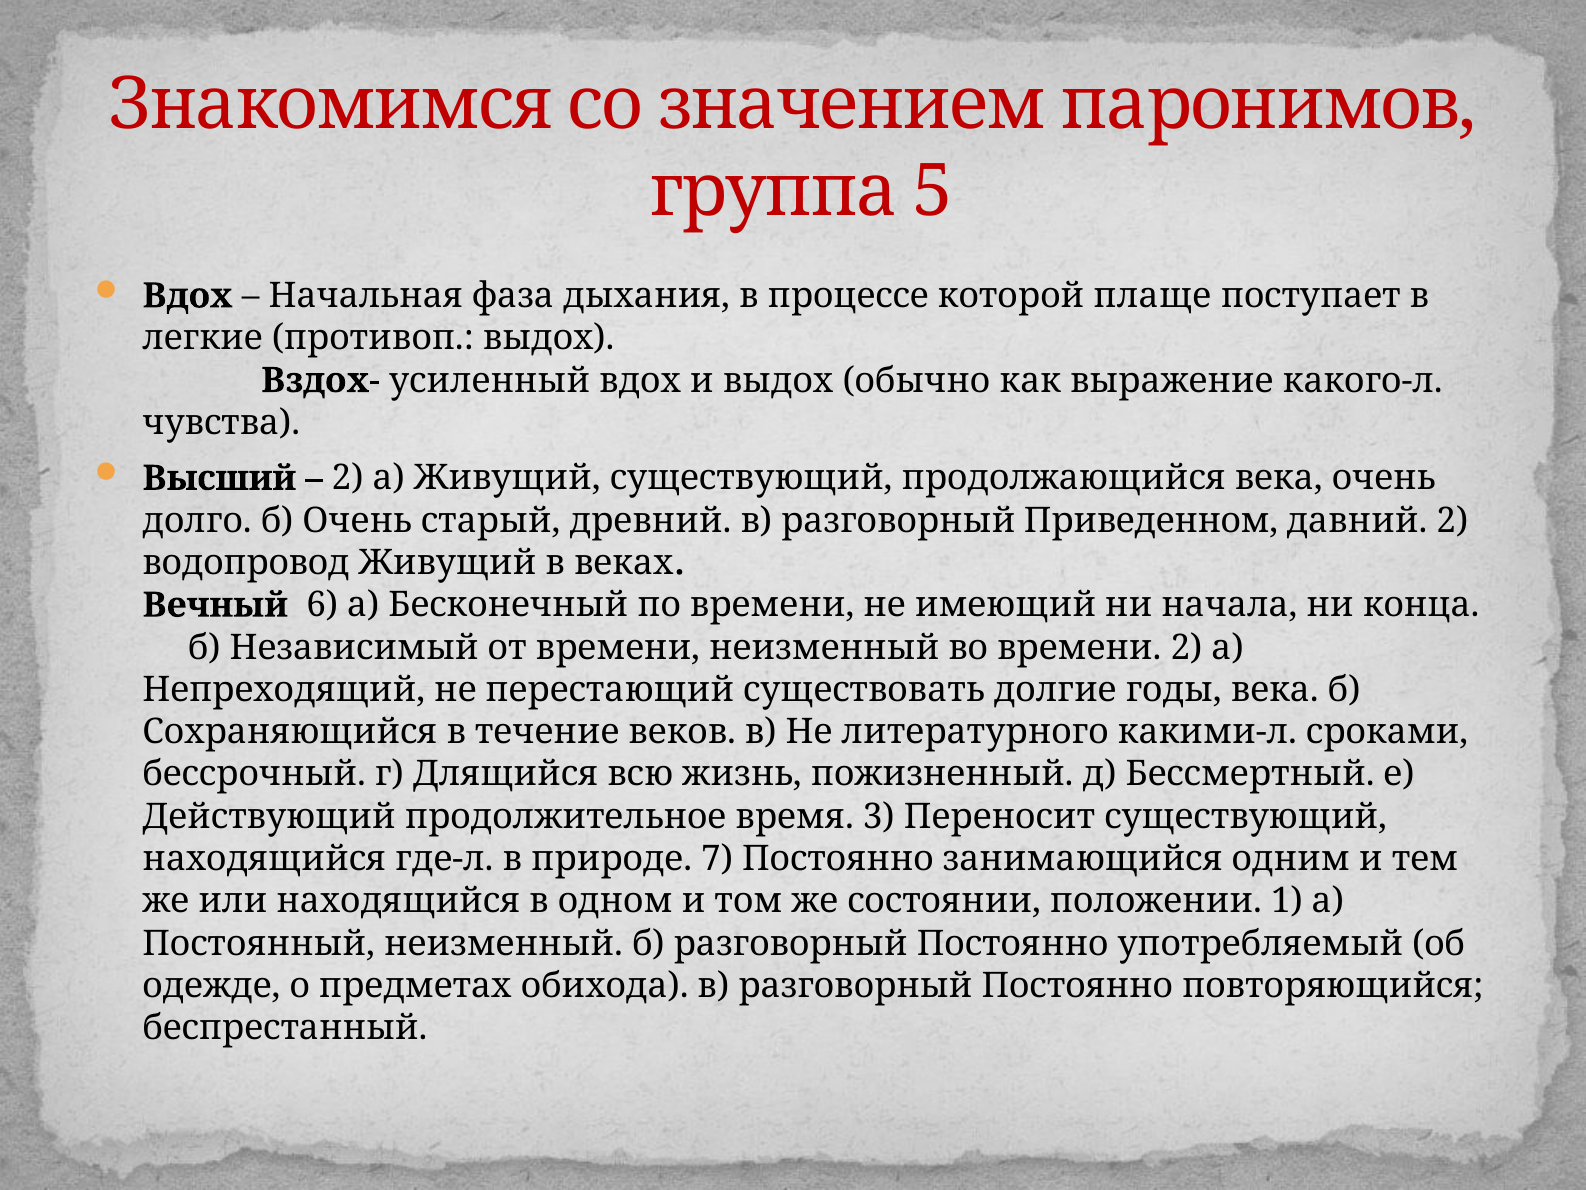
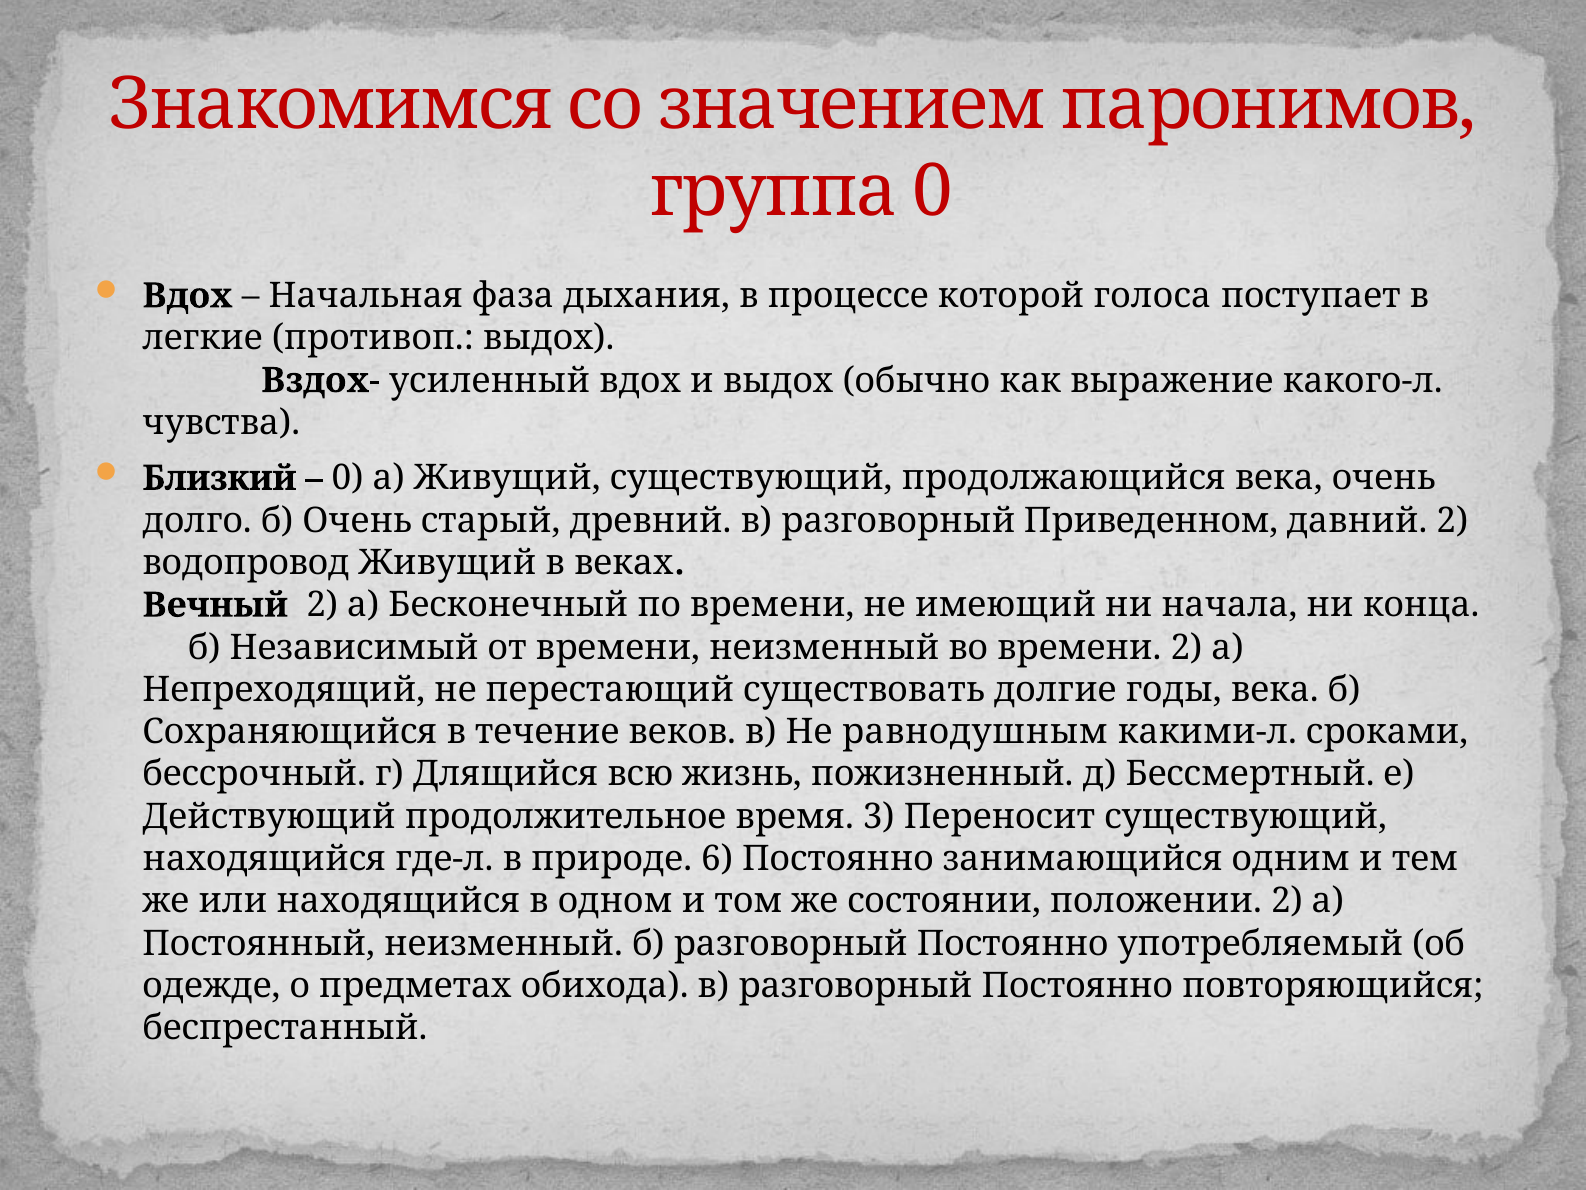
группа 5: 5 -> 0 (933, 191)
плаще: плаще -> голоса (1152, 296)
Высший: Высший -> Близкий (219, 478)
2: 2 -> 0 (348, 478)
Вечный 6: 6 -> 2 (322, 605)
литературного: литературного -> равнодушным (975, 732)
7: 7 -> 6 (717, 858)
положении 1: 1 -> 2 (1287, 901)
